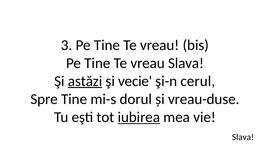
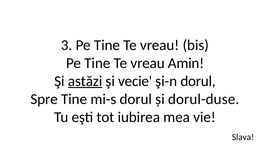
vreau Slava: Slava -> Amin (186, 63)
şi-n cerul: cerul -> dorul (198, 81)
vreau-duse: vreau-duse -> dorul-duse (204, 99)
iubirea underline: present -> none (139, 117)
